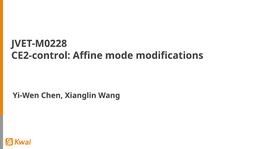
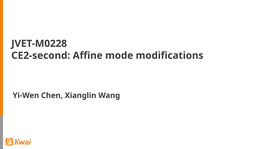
CE2-control: CE2-control -> CE2-second (41, 55)
